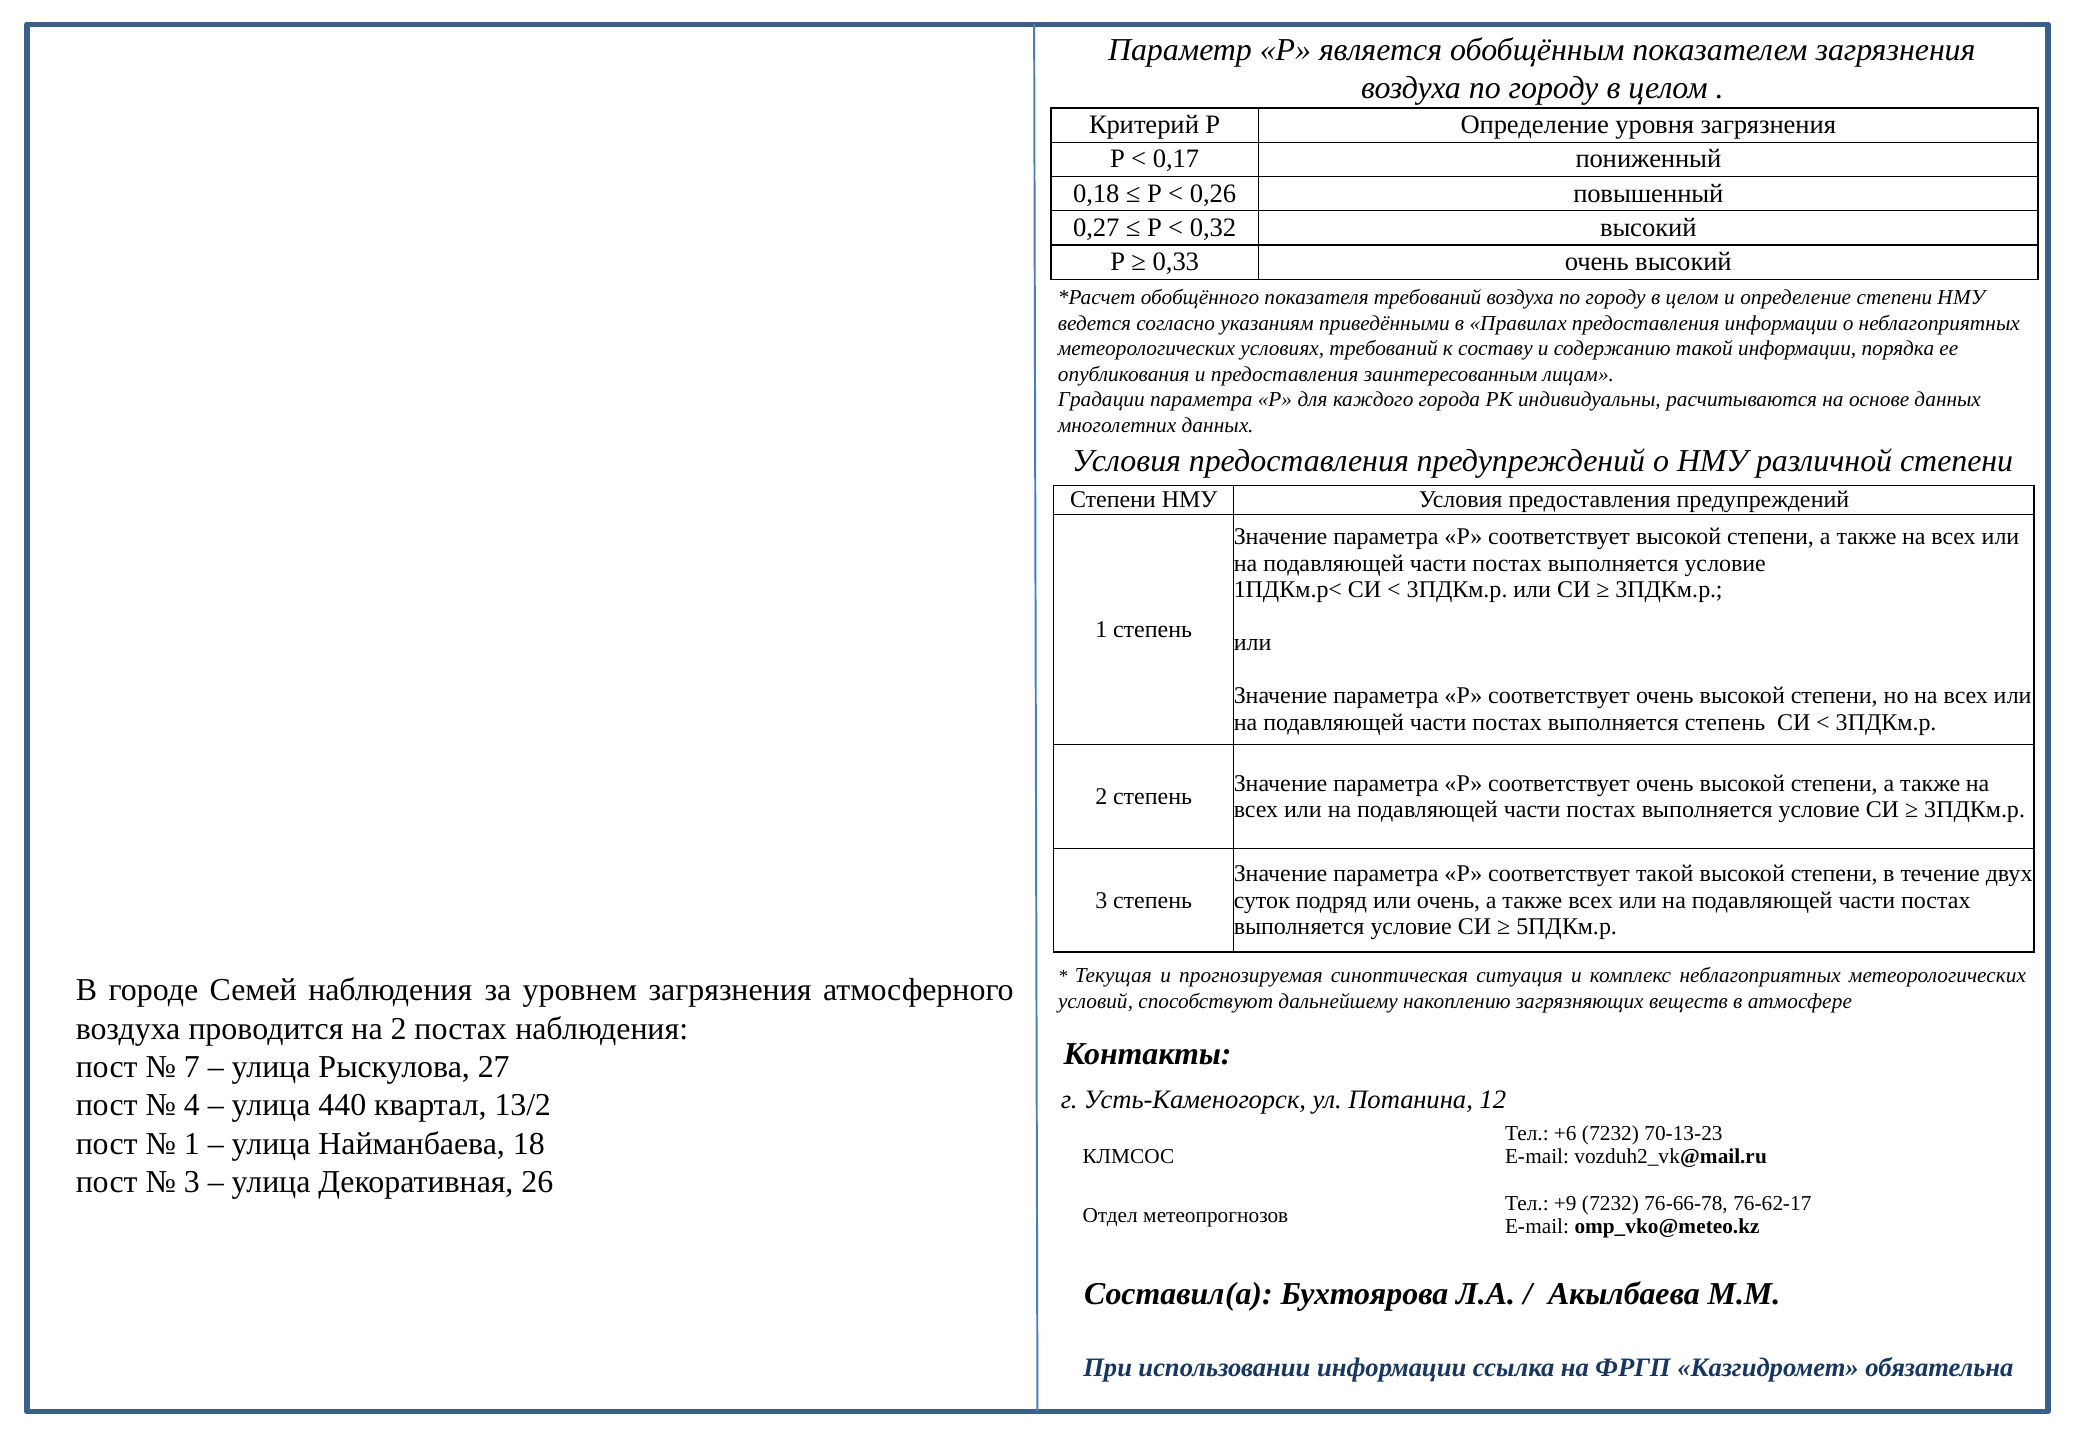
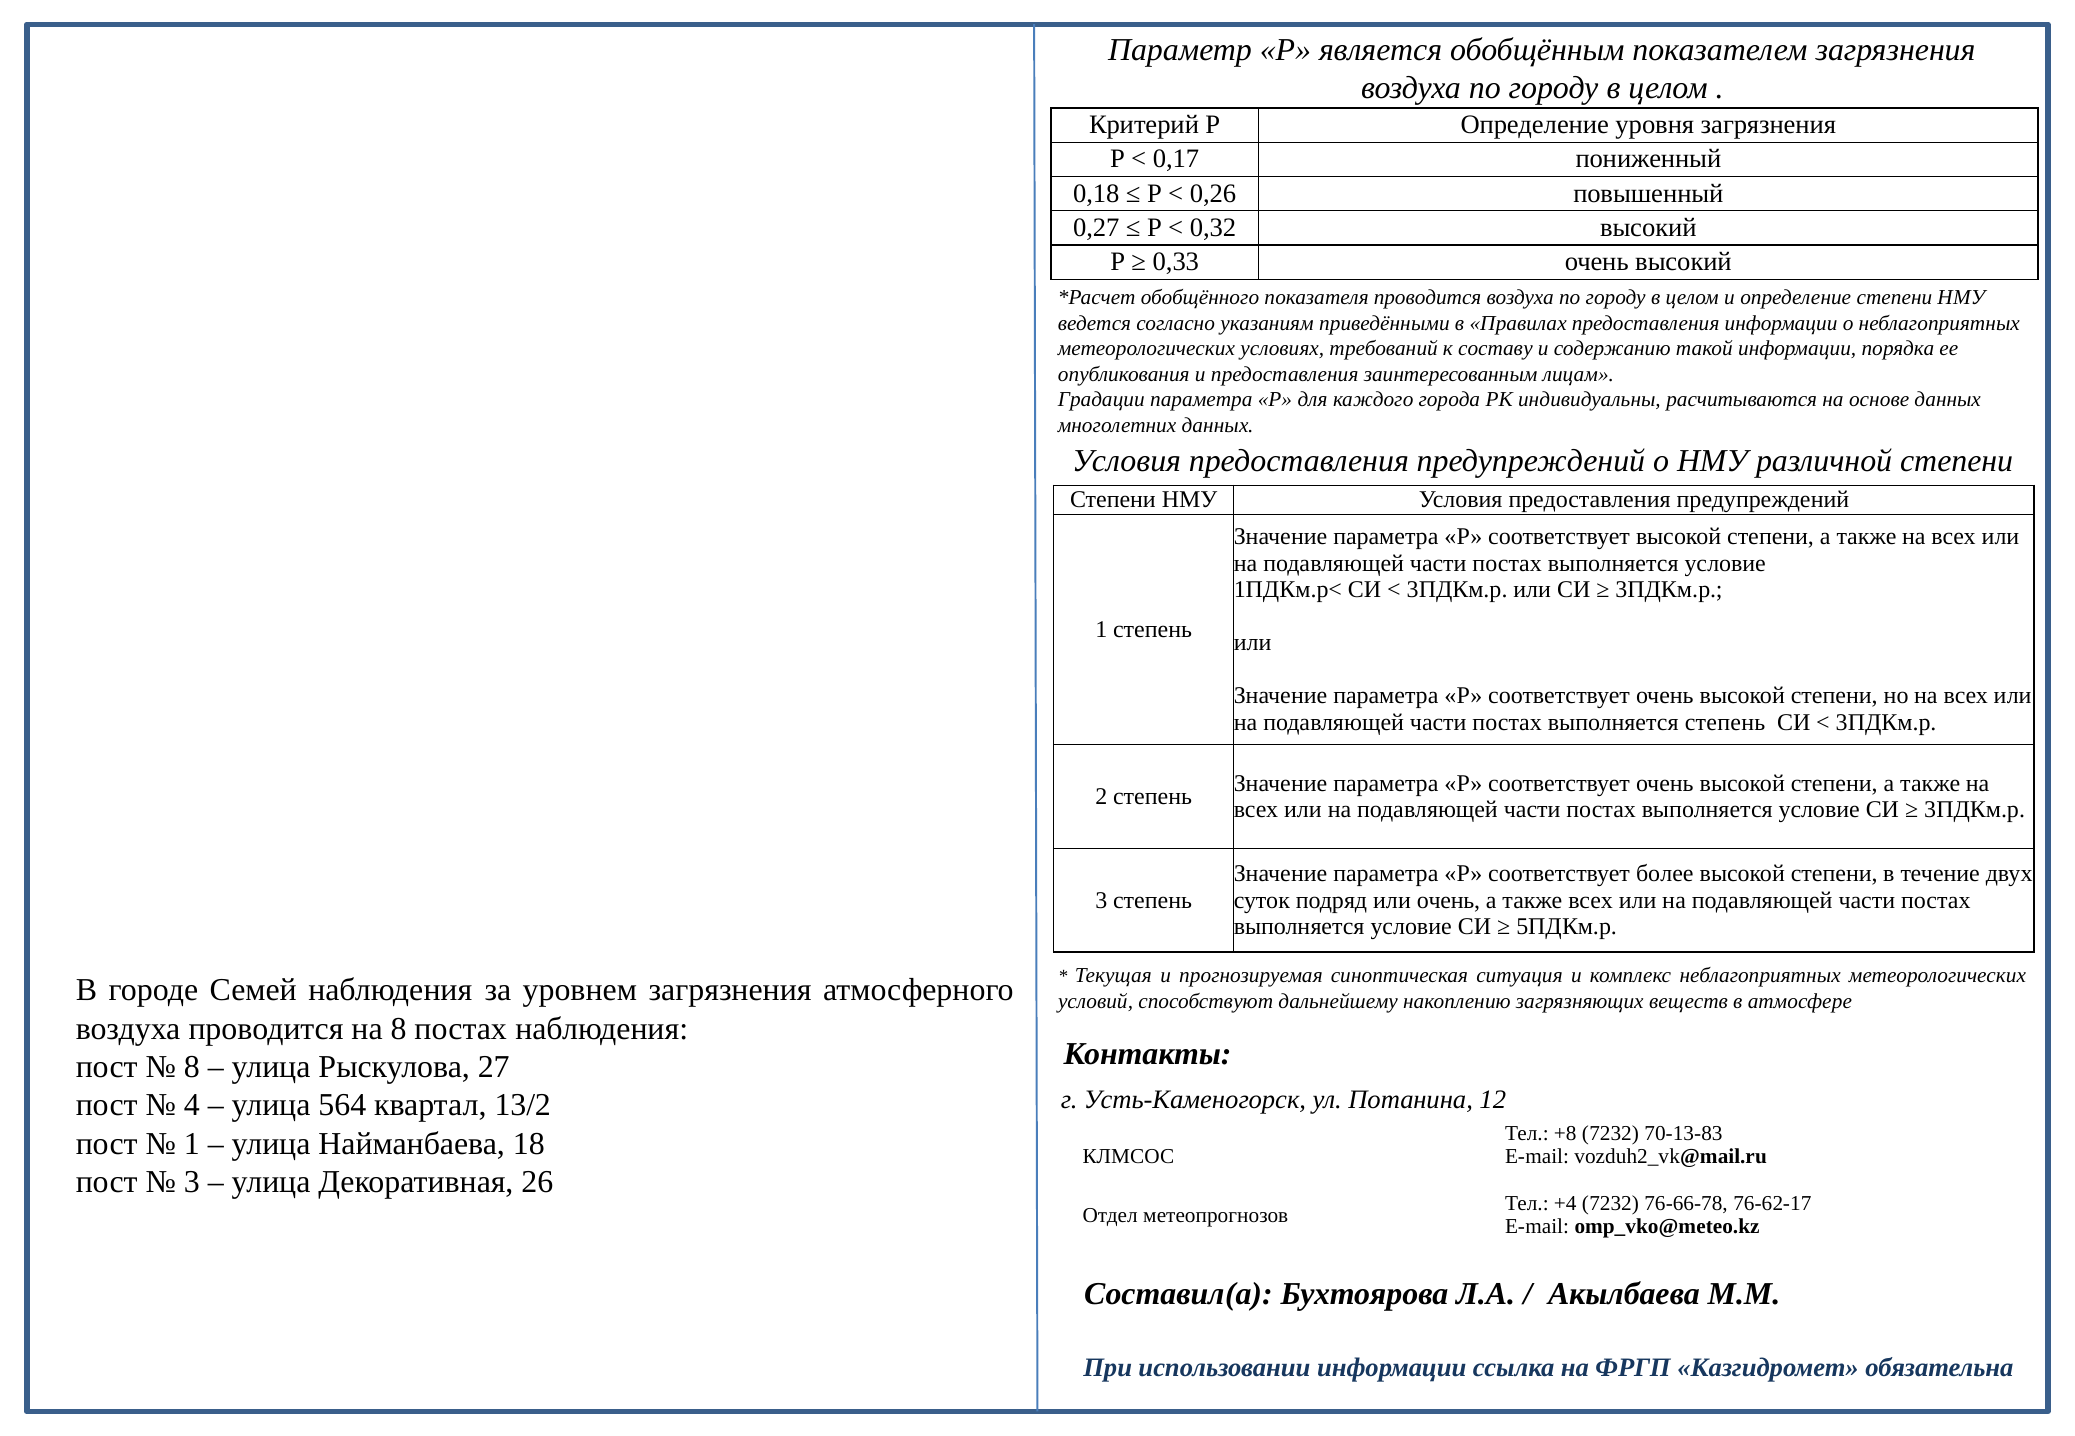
показателя требований: требований -> проводится (1428, 298)
соответствует такой: такой -> более (1665, 874)
на 2: 2 -> 8 (399, 1029)
7: 7 -> 8 (192, 1067)
440: 440 -> 564 (342, 1106)
+6: +6 -> +8 (1565, 1133)
70-13-23: 70-13-23 -> 70-13-83 (1683, 1133)
+9: +9 -> +4 (1565, 1204)
